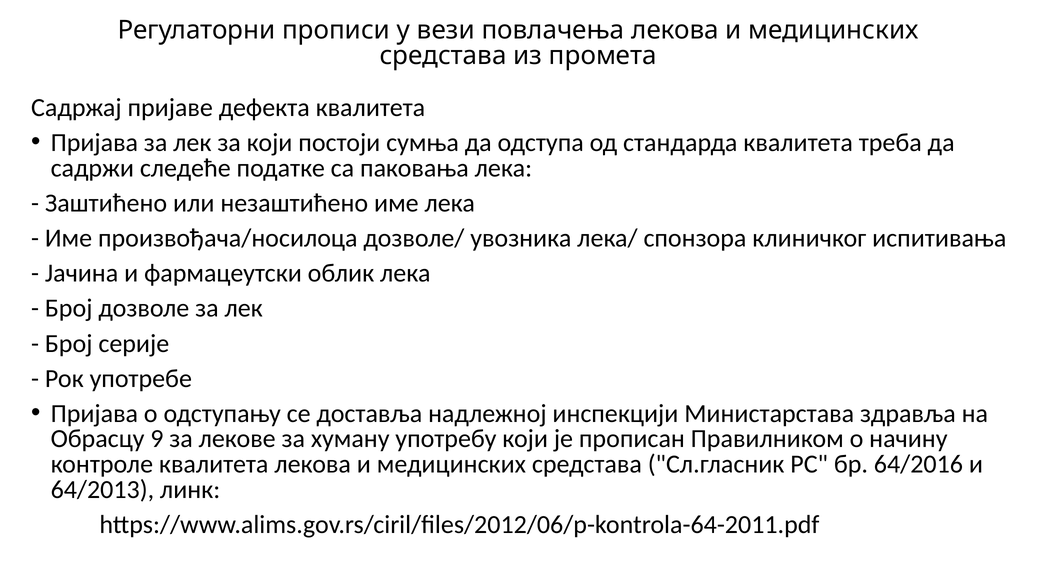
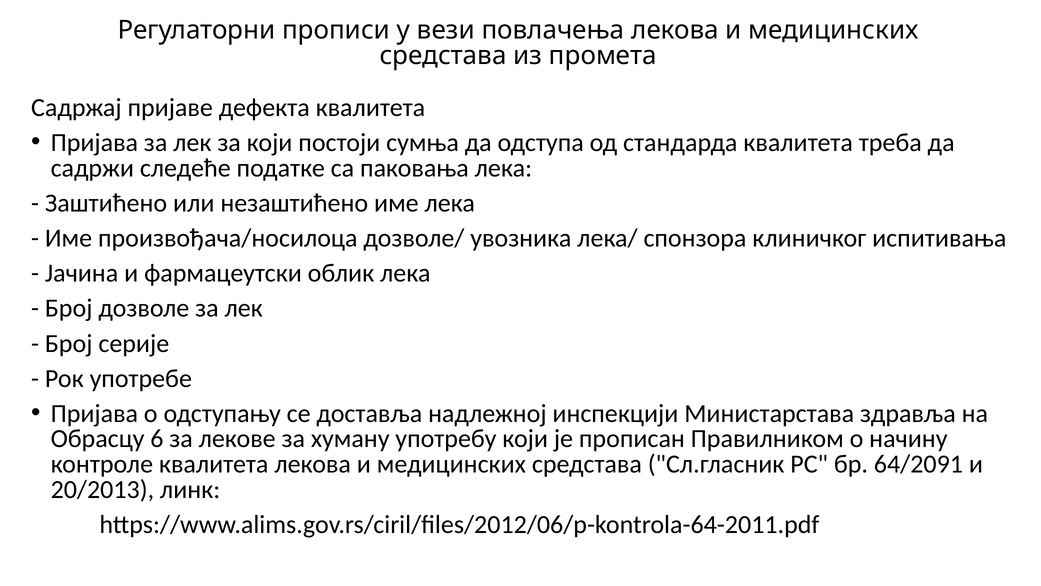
9: 9 -> 6 (157, 439)
64/2016: 64/2016 -> 64/2091 (918, 464)
64/2013: 64/2013 -> 20/2013 (102, 489)
